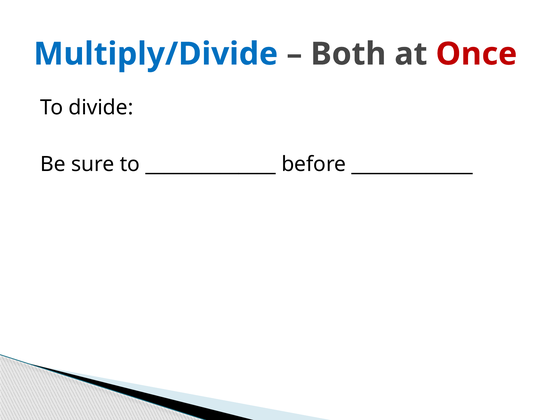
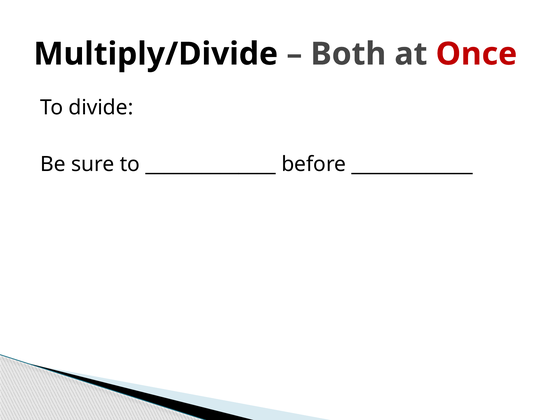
Multiply/Divide colour: blue -> black (156, 54)
